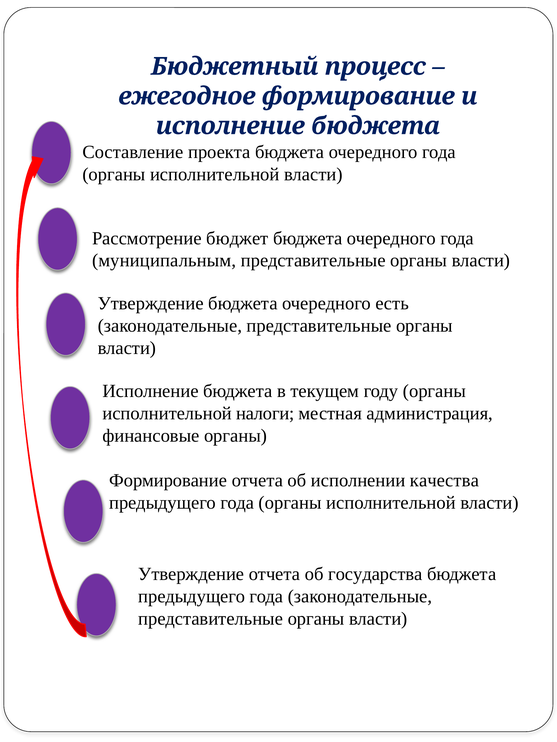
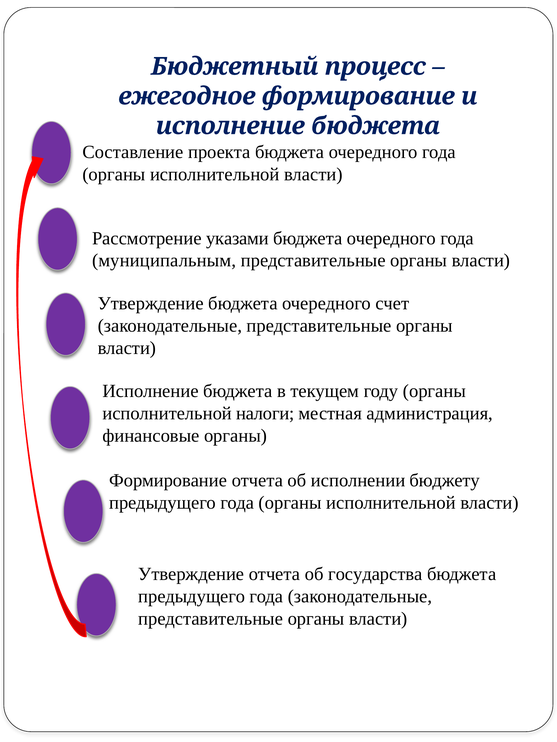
бюджет: бюджет -> указами (237, 238)
есть: есть -> счет (392, 304)
качества: качества -> бюджету (445, 481)
